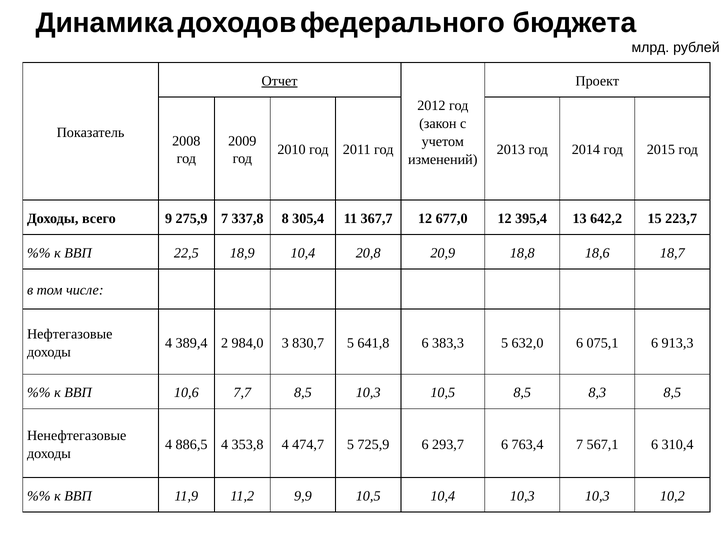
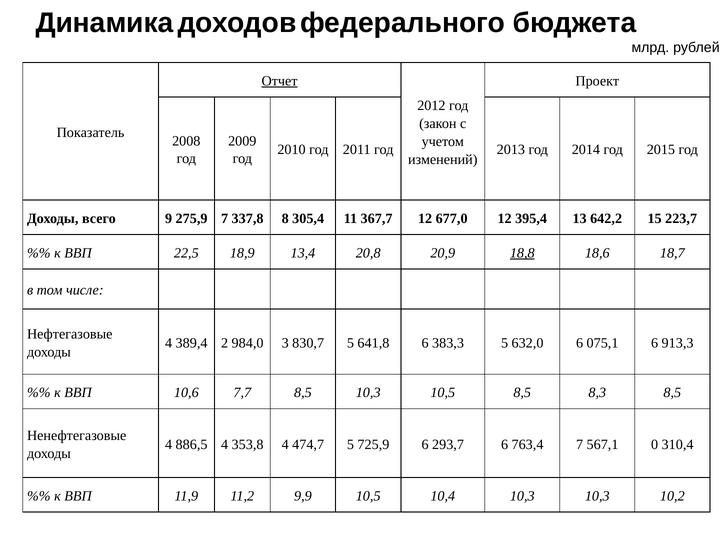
18,9 10,4: 10,4 -> 13,4 (303, 253)
18,8 underline: none -> present (522, 253)
567,1 6: 6 -> 0 (655, 444)
